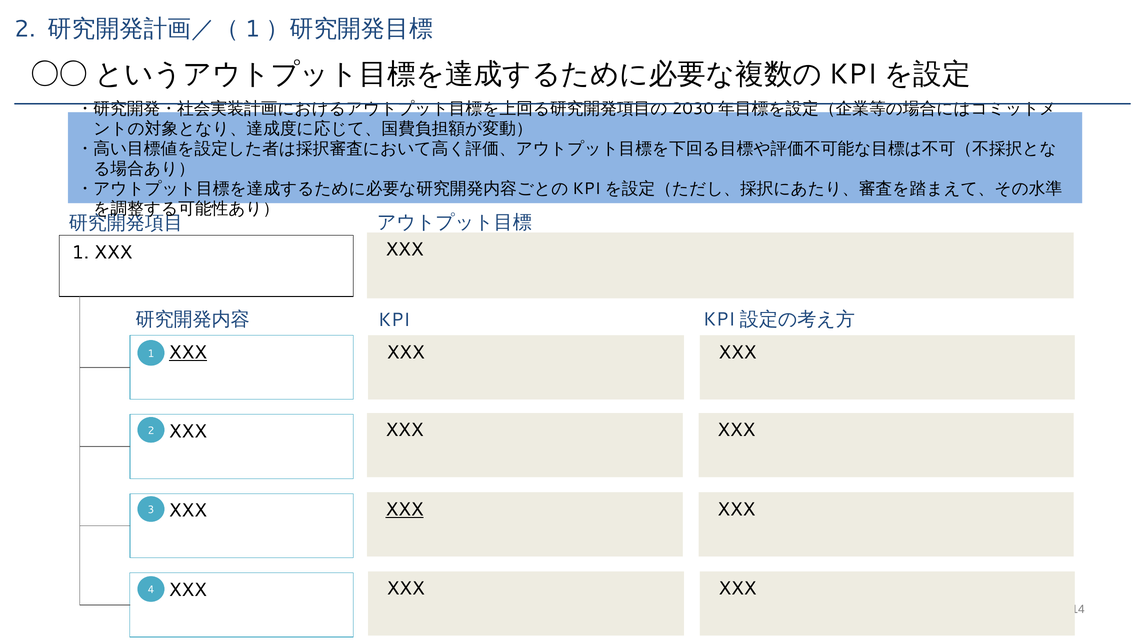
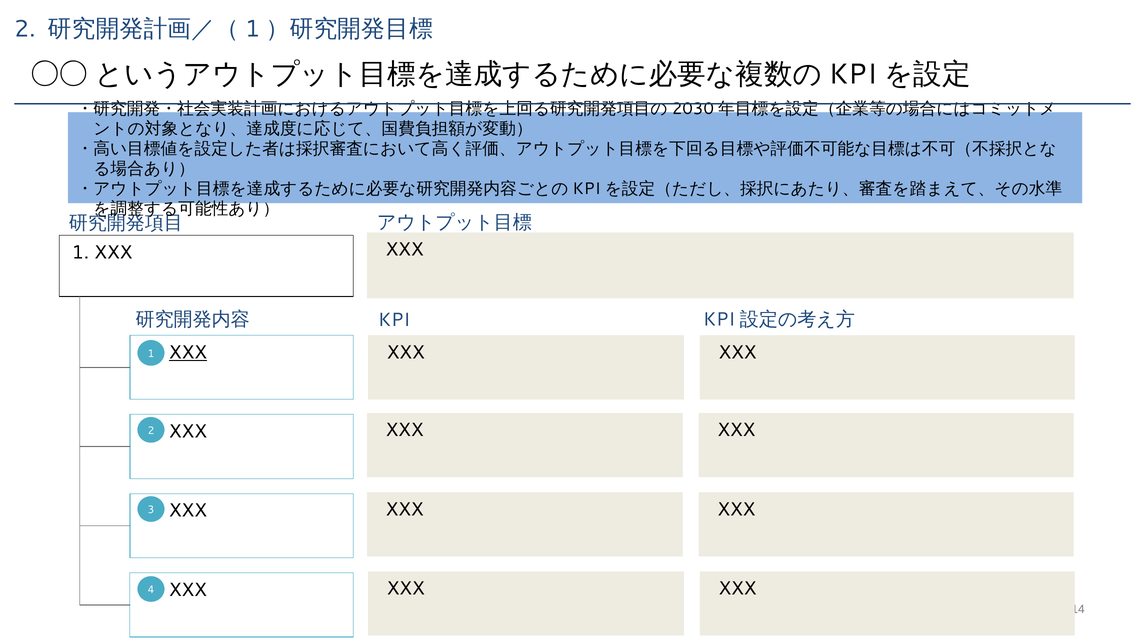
XXX underline: present -> none (405, 509)
